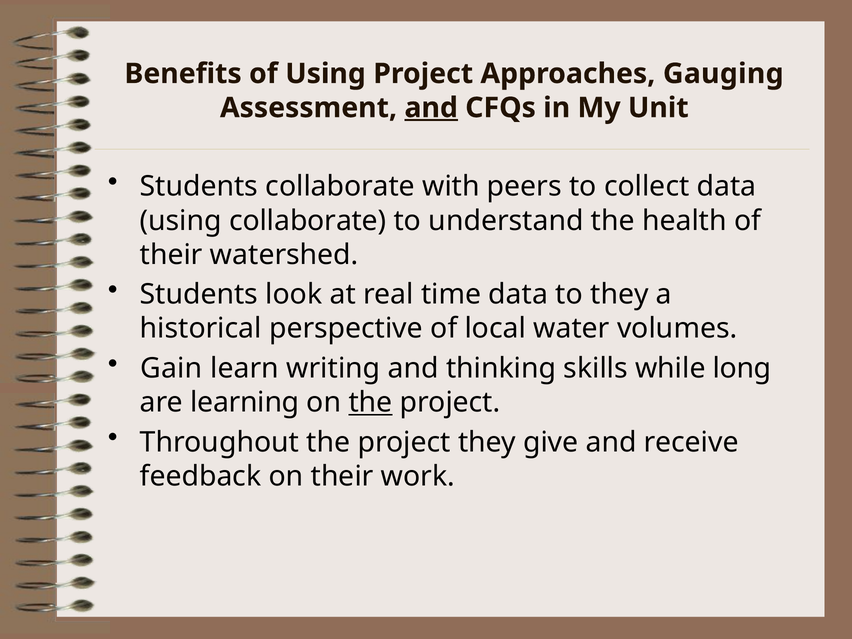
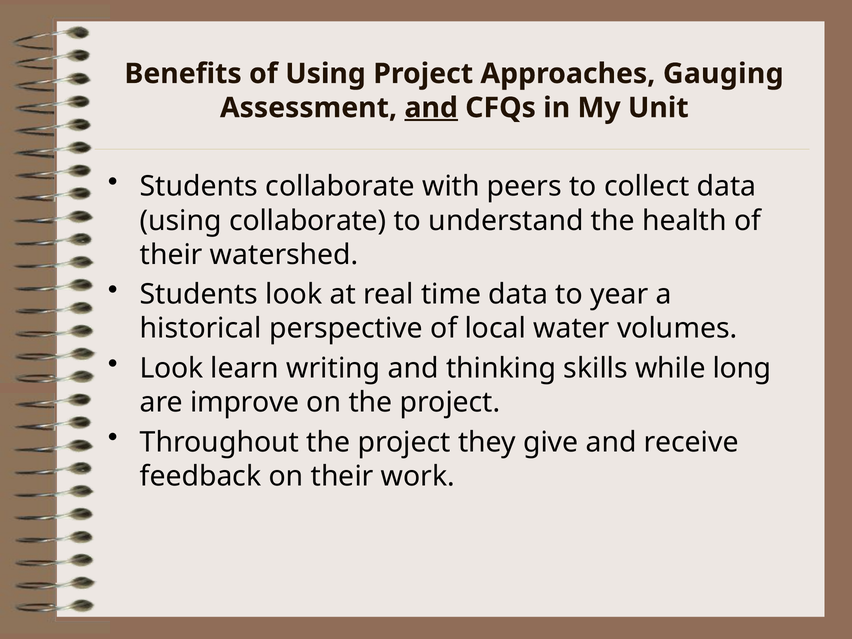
to they: they -> year (619, 294)
Gain: Gain -> Look (172, 368)
learning: learning -> improve (245, 402)
the underline: present -> none (370, 402)
